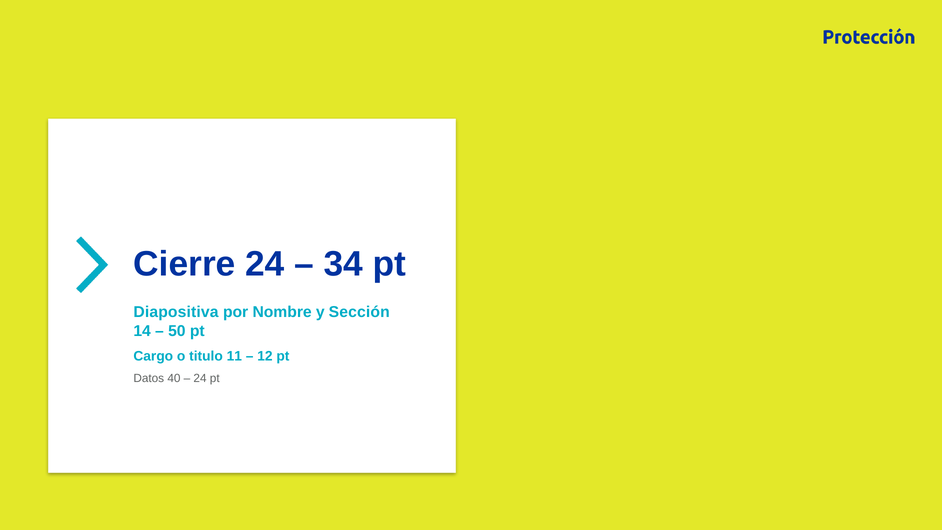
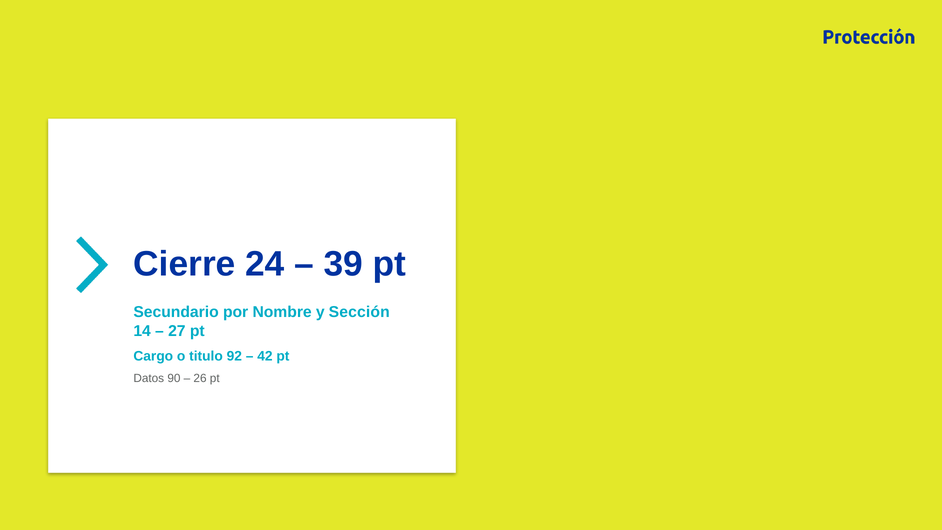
34: 34 -> 39 (343, 264)
Diapositiva: Diapositiva -> Secundario (176, 312)
50: 50 -> 27 (177, 331)
11: 11 -> 92 (234, 356)
12: 12 -> 42 (265, 356)
40: 40 -> 90 (174, 378)
24: 24 -> 26 (200, 378)
